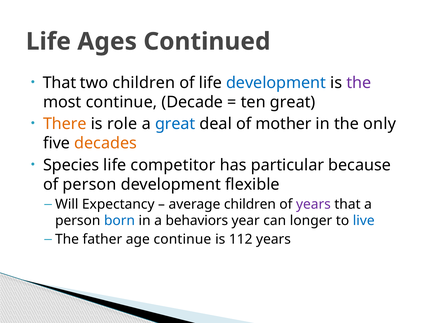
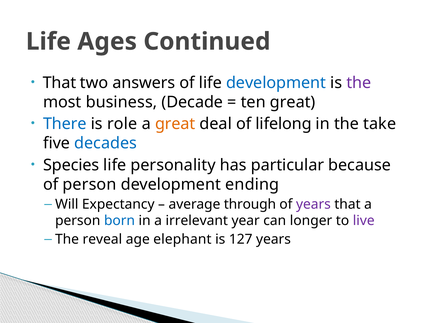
two children: children -> answers (144, 83)
most continue: continue -> business (121, 102)
There colour: orange -> blue (65, 124)
great colour: blue -> orange (175, 124)
mother: mother -> lifelong (284, 124)
only: only -> take (380, 124)
decades colour: orange -> blue (106, 143)
competitor: competitor -> personality (173, 165)
flexible: flexible -> ending (252, 185)
average children: children -> through (250, 204)
behaviors: behaviors -> irrelevant (197, 221)
live colour: blue -> purple (364, 221)
father: father -> reveal (102, 239)
age continue: continue -> elephant (182, 239)
112: 112 -> 127 (241, 239)
